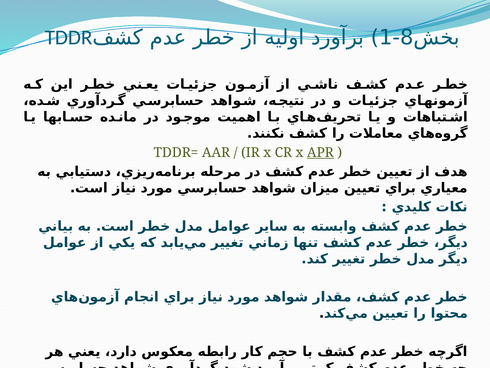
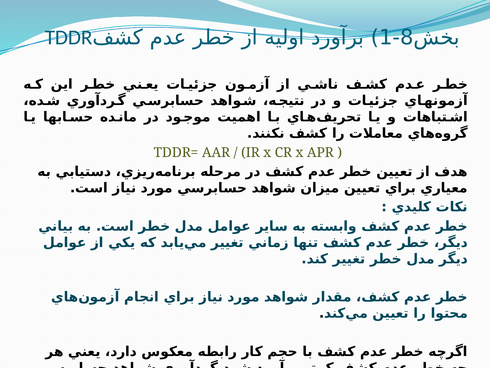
APR underline: present -> none (320, 152)
